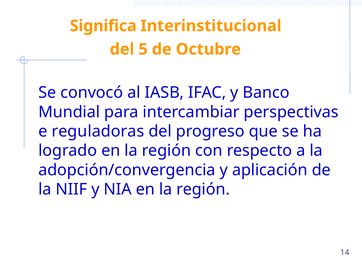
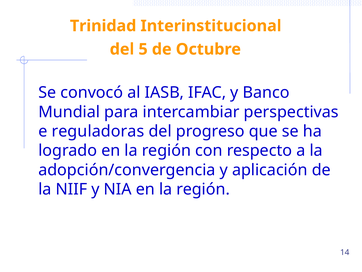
Significa: Significa -> Trinidad (103, 26)
